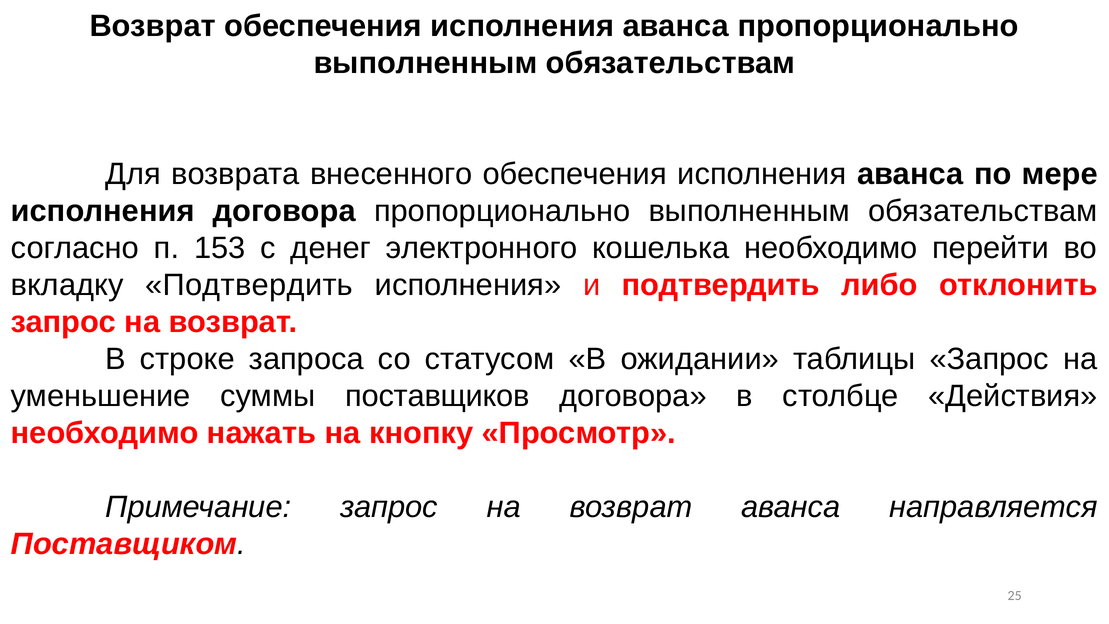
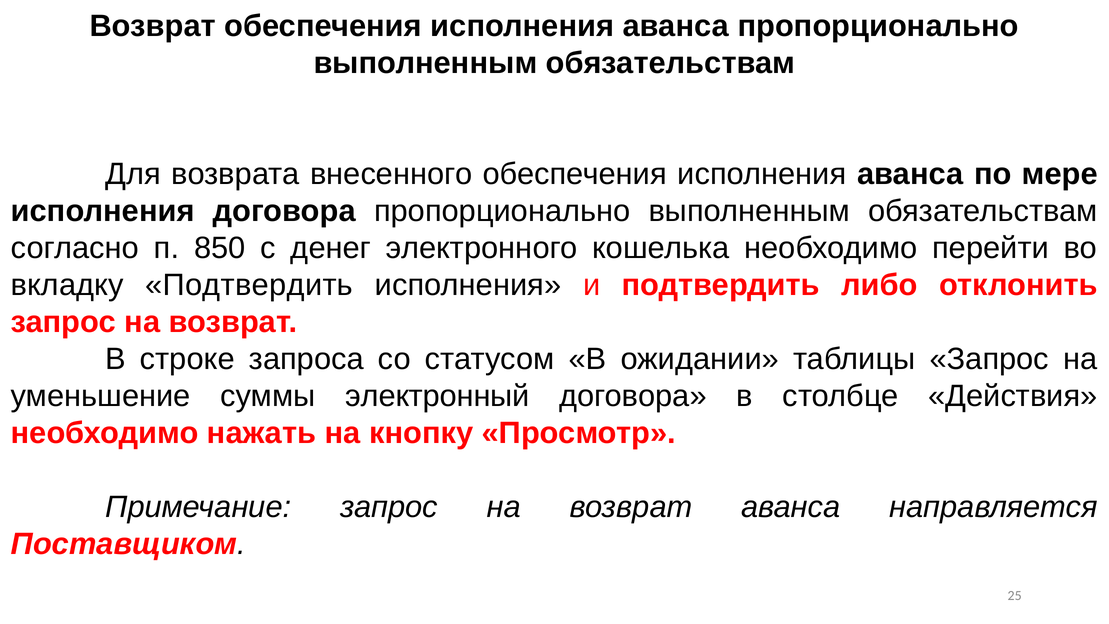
153: 153 -> 850 (220, 248)
поставщиков: поставщиков -> электронный (437, 396)
